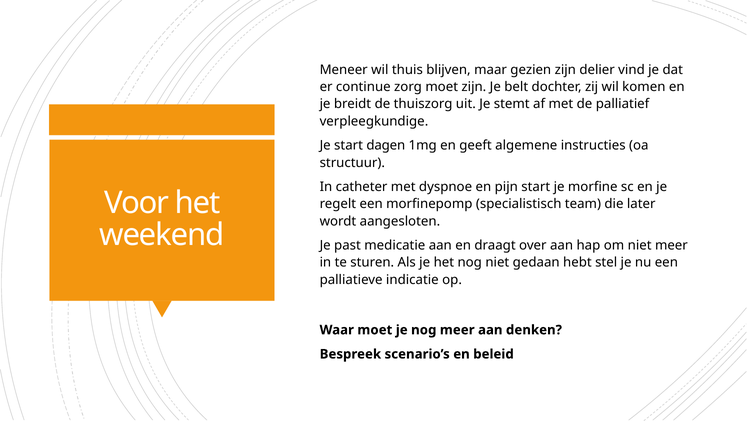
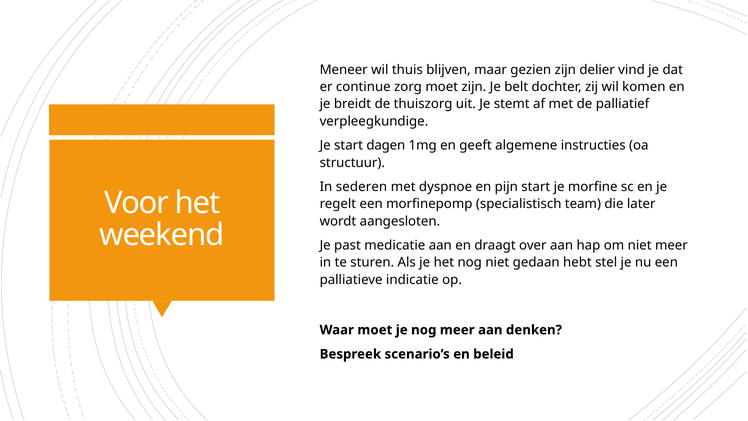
catheter: catheter -> sederen (361, 187)
